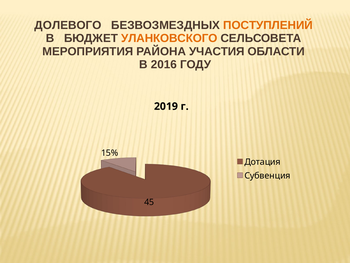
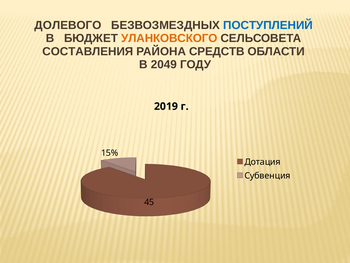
ПОСТУПЛЕНИЙ colour: orange -> blue (268, 25)
МЕРОПРИЯТИЯ: МЕРОПРИЯТИЯ -> СОСТАВЛЕНИЯ (88, 51)
УЧАСТИЯ: УЧАСТИЯ -> СРЕДСТВ (217, 51)
2016: 2016 -> 2049 (164, 64)
